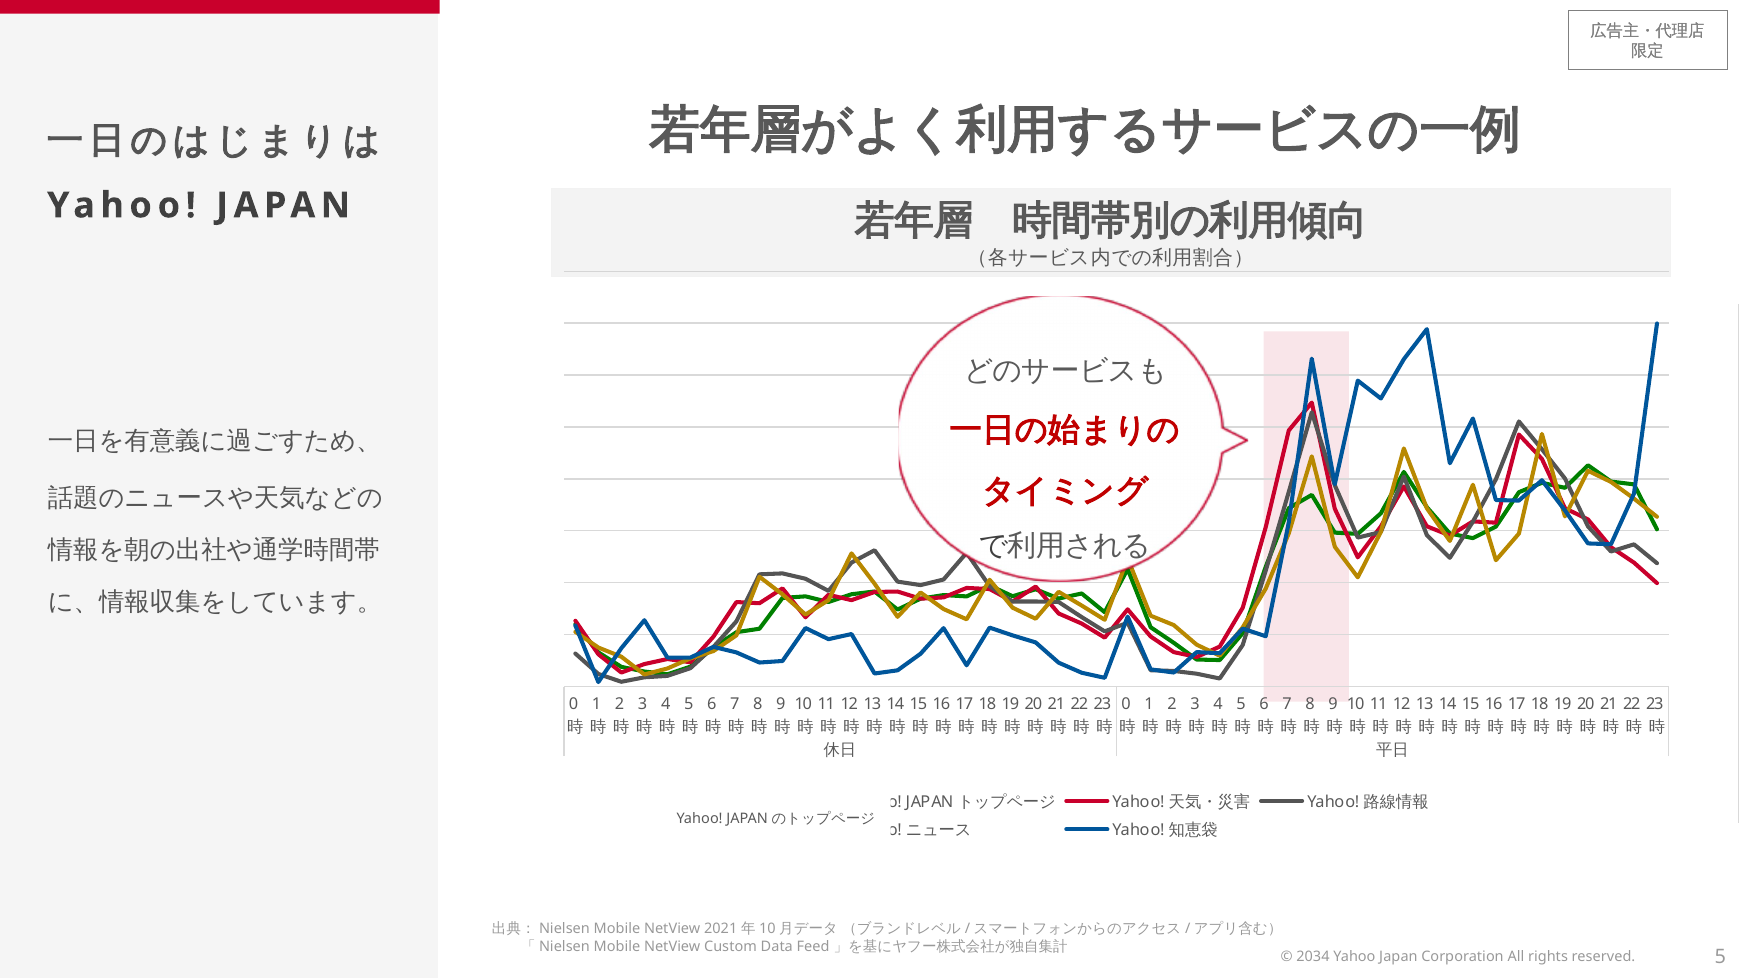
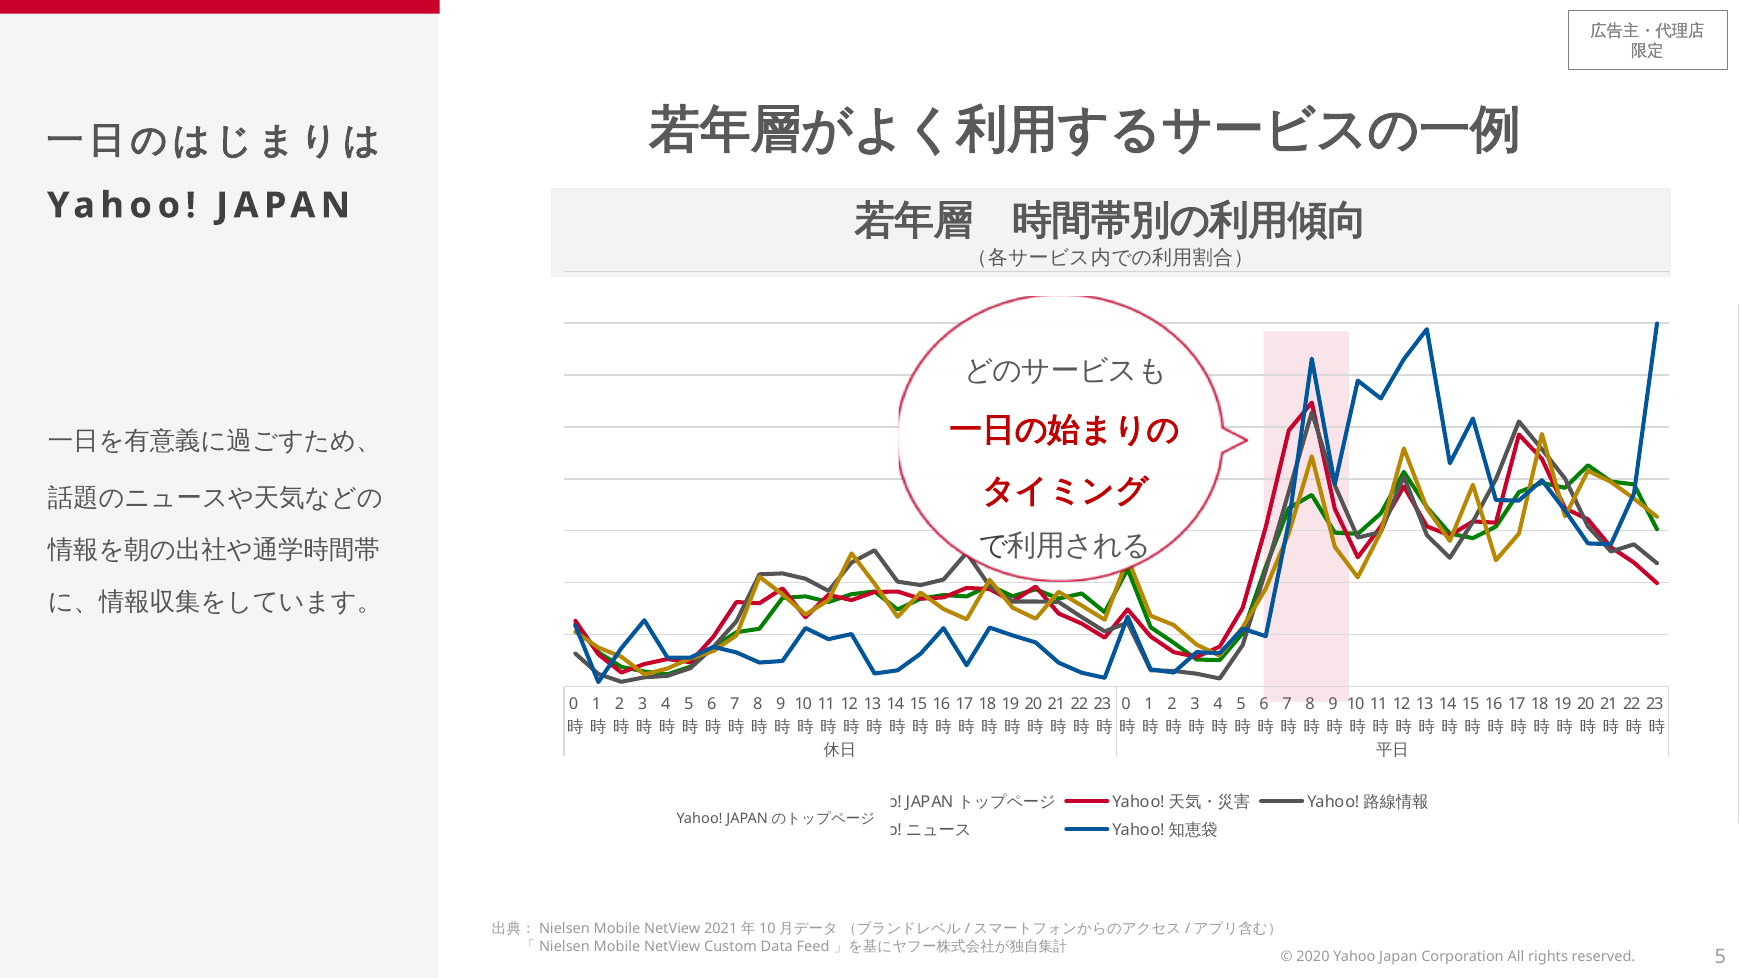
2034: 2034 -> 2020 (1313, 957)
